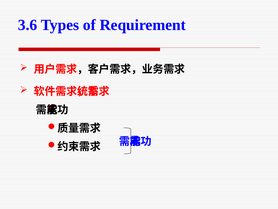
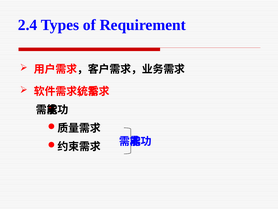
3.6: 3.6 -> 2.4 (28, 25)
